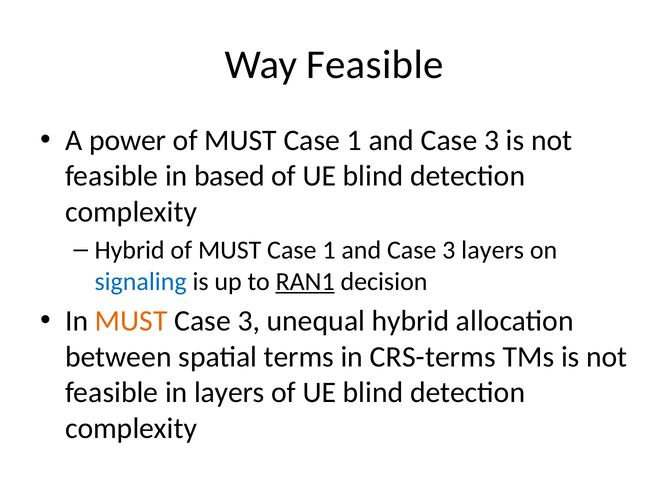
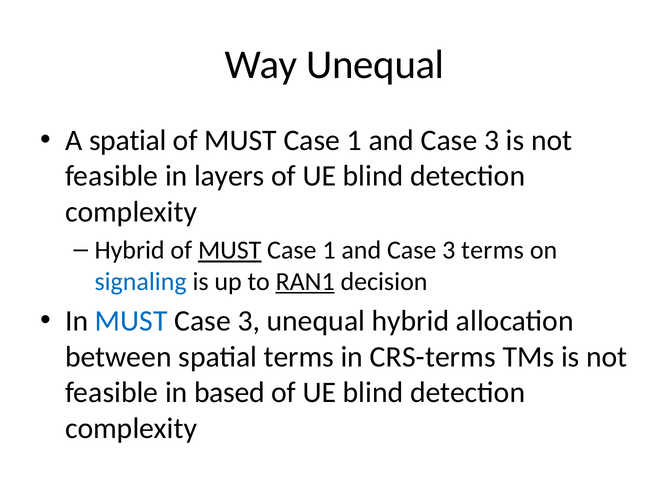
Way Feasible: Feasible -> Unequal (375, 65)
A power: power -> spatial (128, 140)
based: based -> layers (229, 176)
MUST underline: none -> present (230, 250)
3 layers: layers -> terms (493, 250)
MUST colour: orange -> blue (131, 321)
in layers: layers -> based (229, 392)
